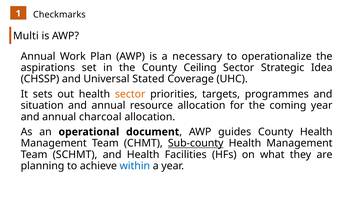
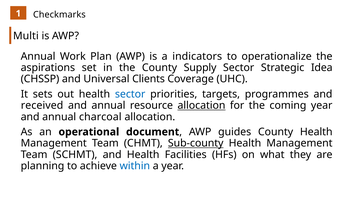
necessary: necessary -> indicators (197, 56)
Ceiling: Ceiling -> Supply (200, 67)
Stated: Stated -> Clients (149, 79)
sector colour: orange -> blue (130, 94)
situation: situation -> received (42, 105)
allocation underline: none -> present (201, 105)
